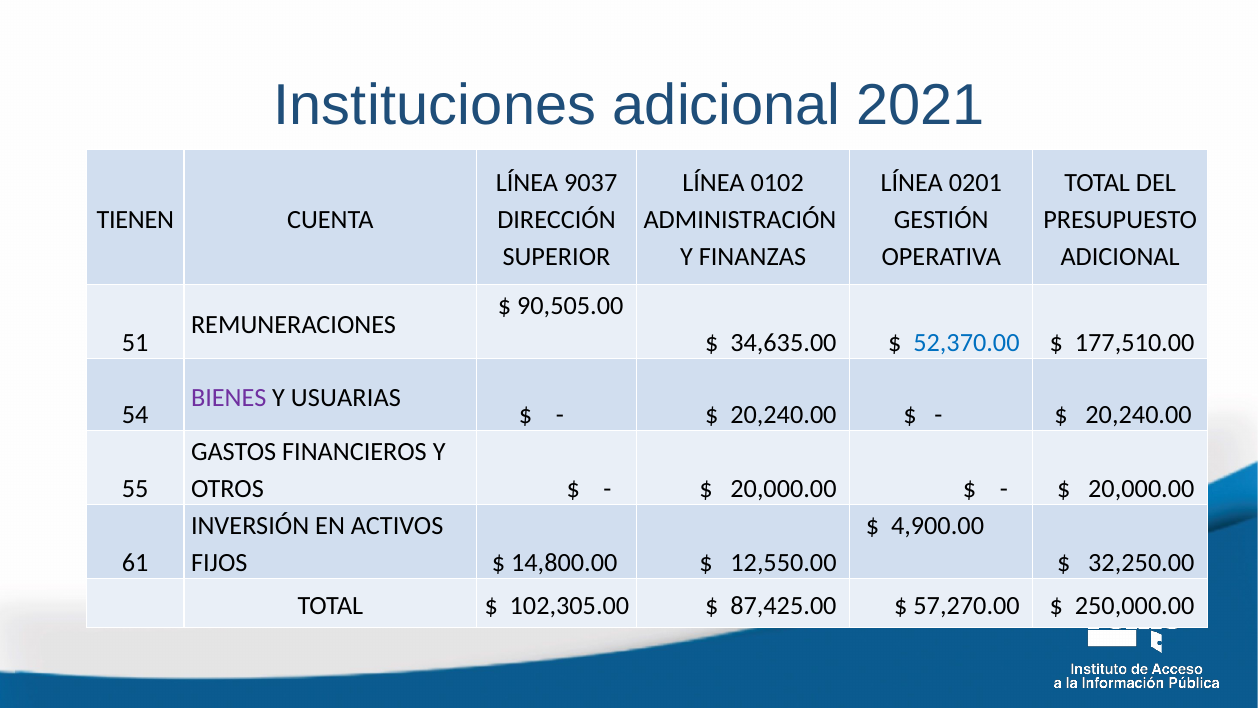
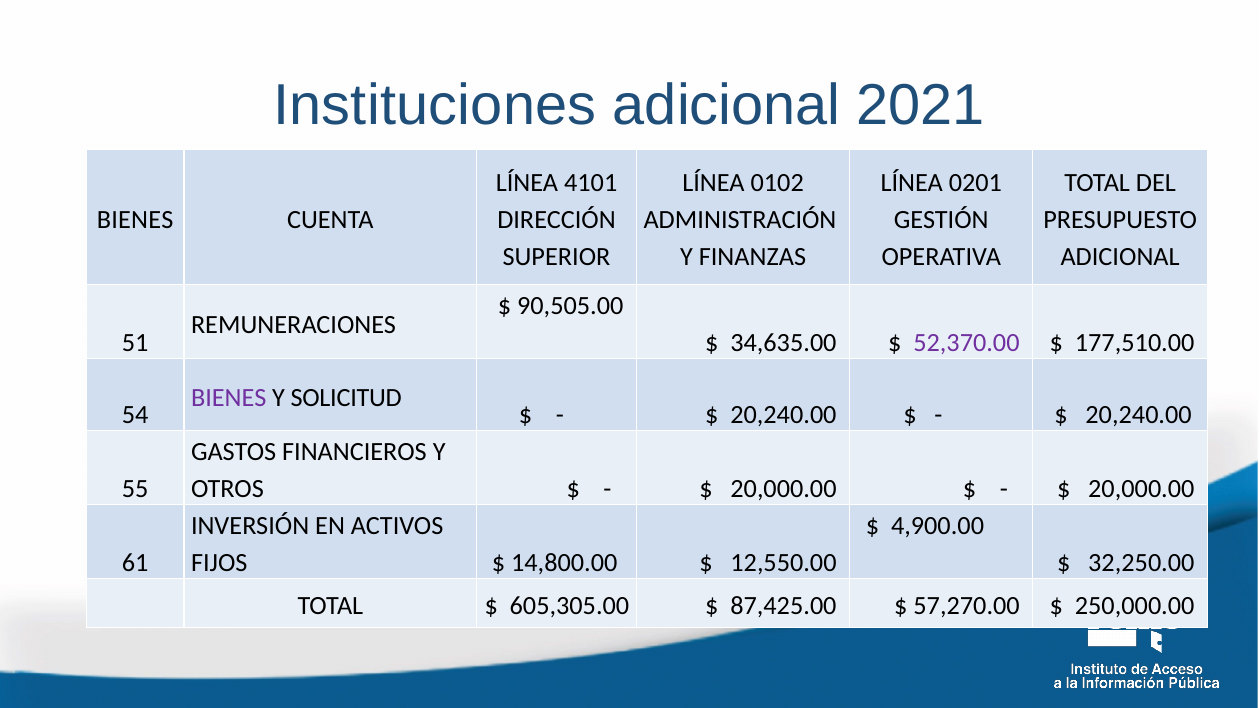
9037: 9037 -> 4101 (591, 183)
TIENEN: TIENEN -> BIENES (135, 220)
52,370.00 colour: blue -> purple (966, 343)
USUARIAS: USUARIAS -> SOLICITUD (346, 398)
102,305.00: 102,305.00 -> 605,305.00 (569, 606)
